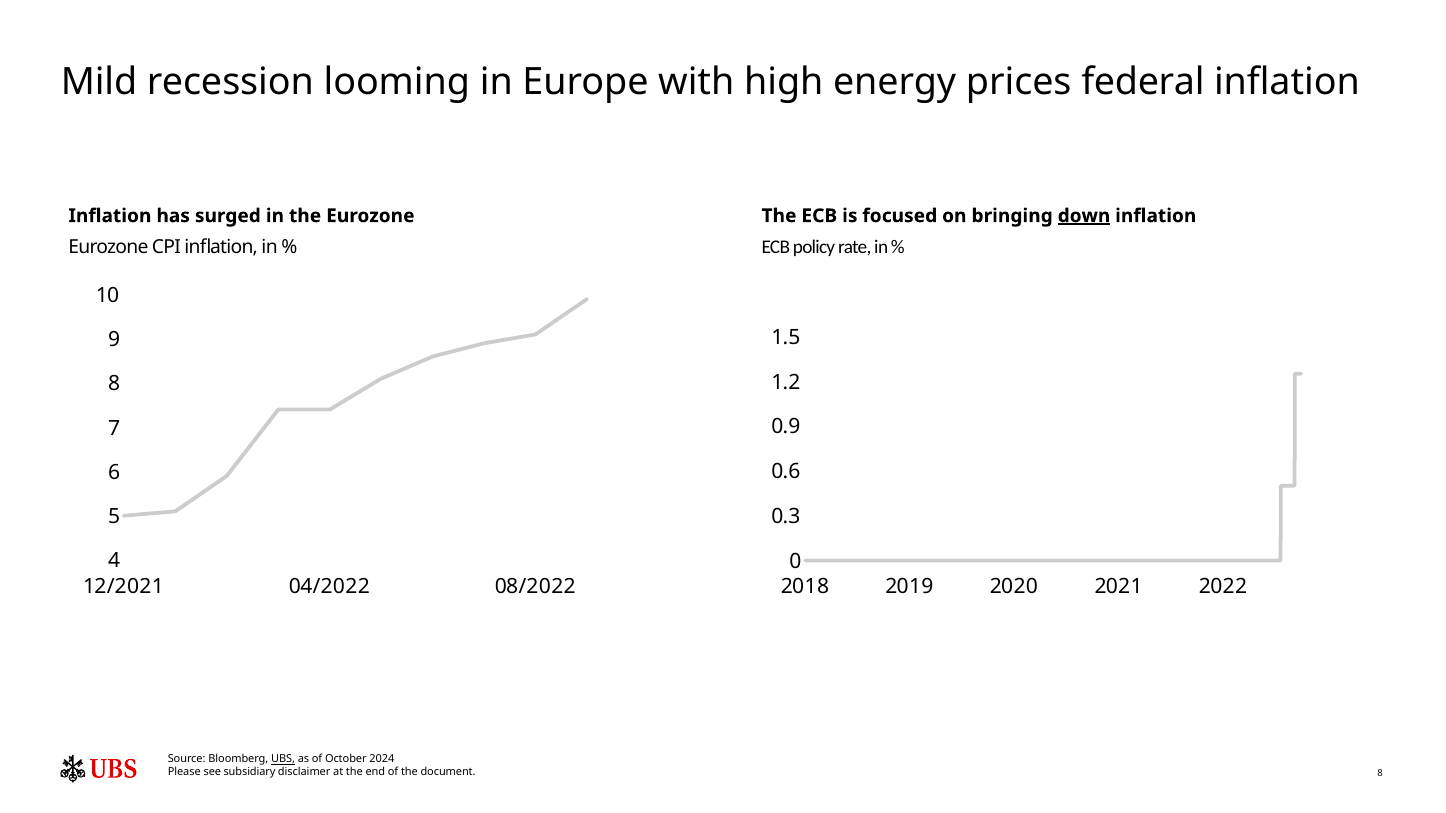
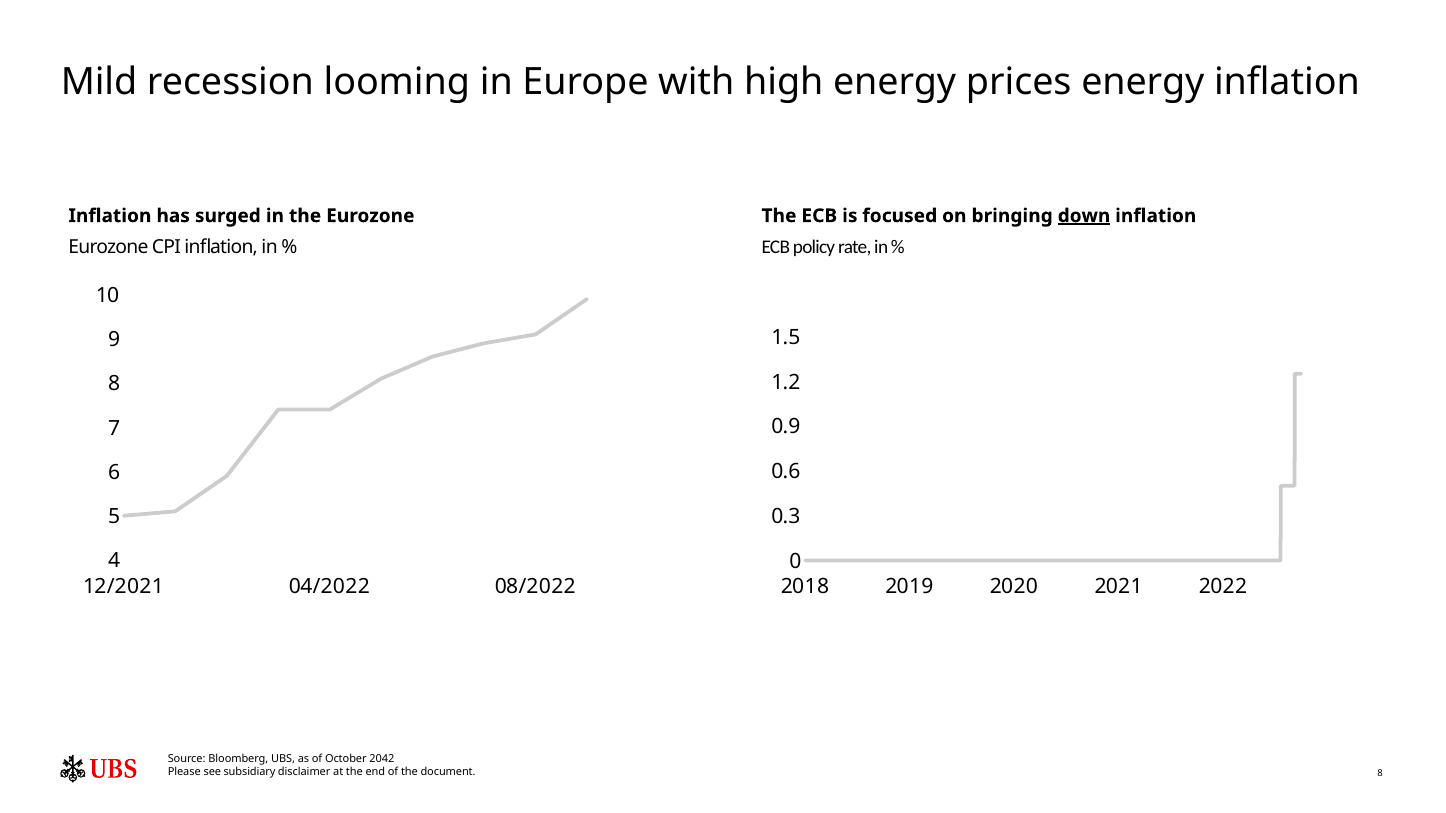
prices federal: federal -> energy (1143, 82)
UBS underline: present -> none (283, 759)
2024: 2024 -> 2042 (382, 759)
